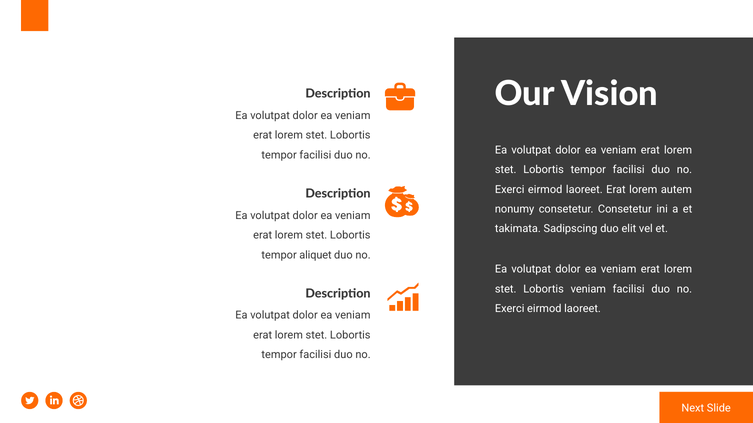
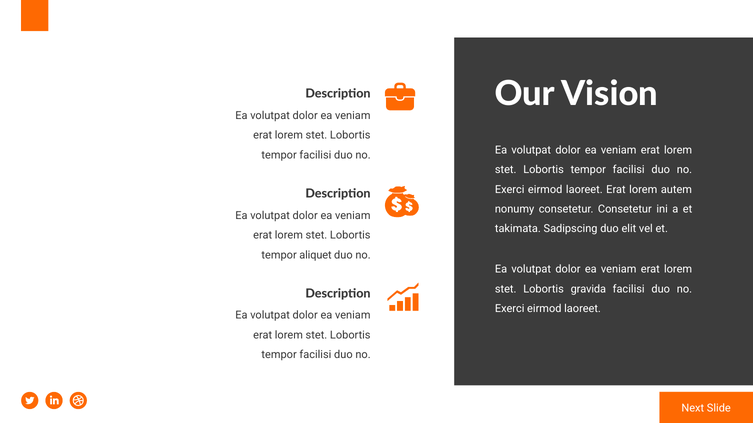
Lobortis veniam: veniam -> gravida (588, 289)
